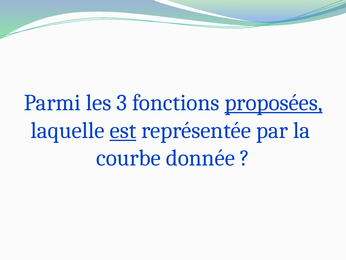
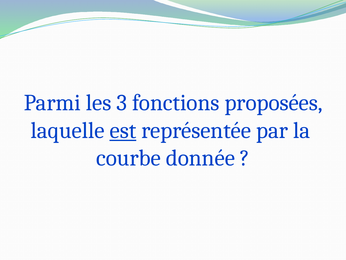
proposées underline: present -> none (274, 102)
